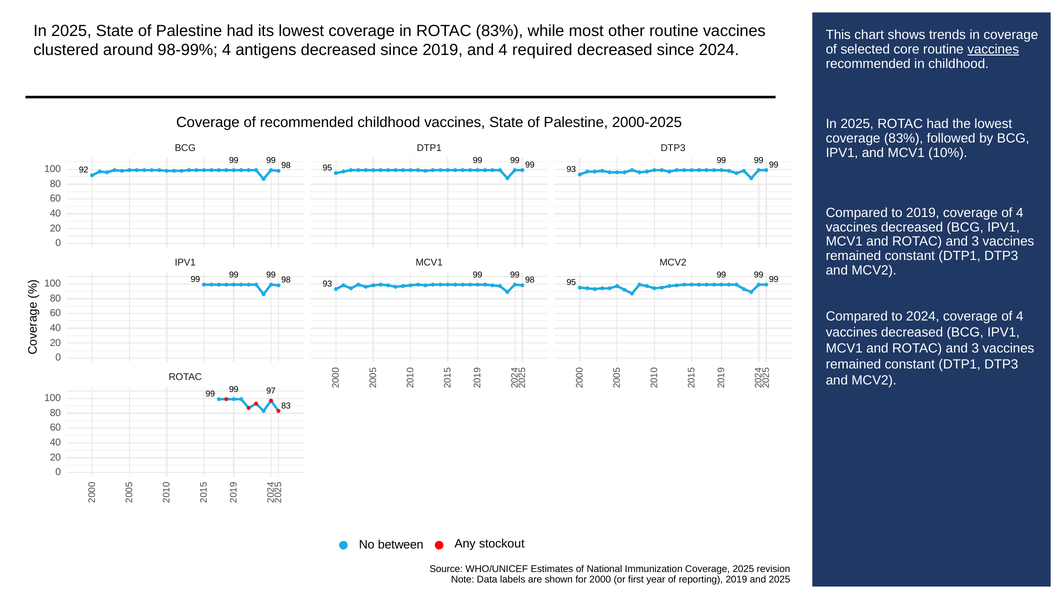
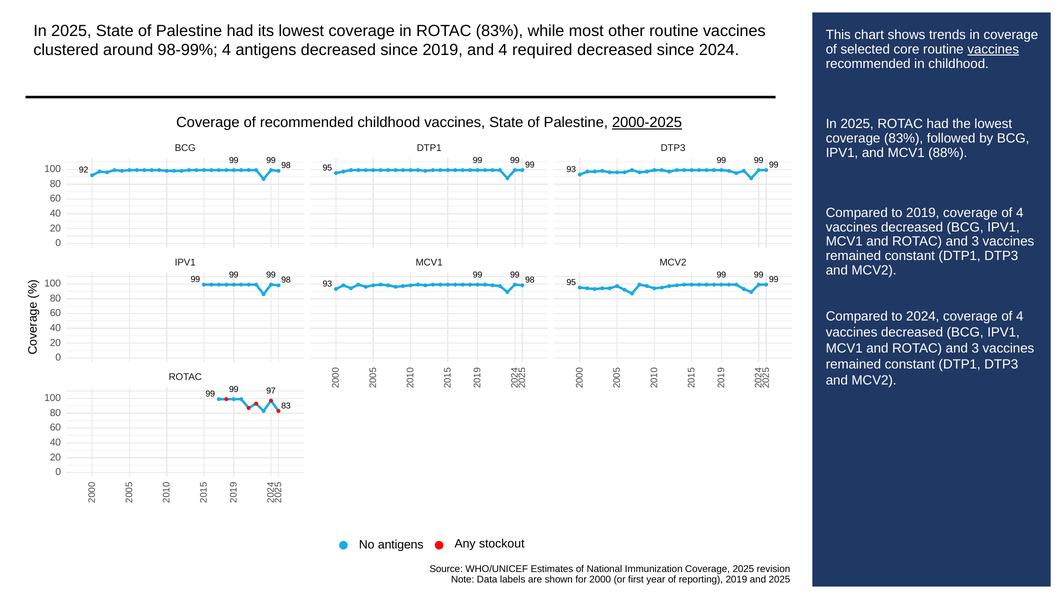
2000-2025 underline: none -> present (647, 123)
10%: 10% -> 88% (948, 153)
No between: between -> antigens (401, 544)
